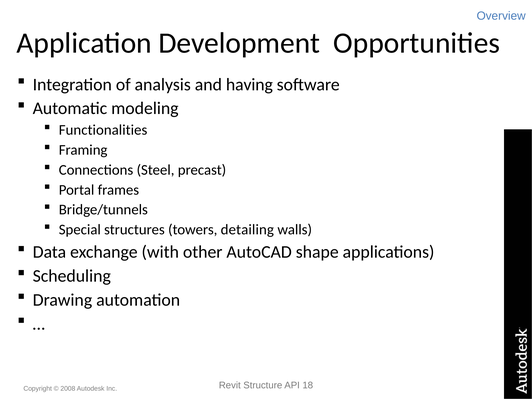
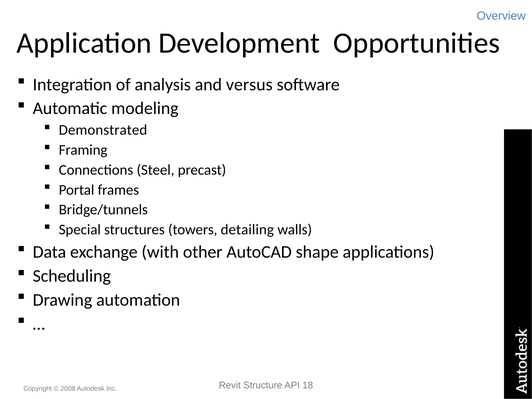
having: having -> versus (249, 84)
Functionalities: Functionalities -> Demonstrated (103, 130)
